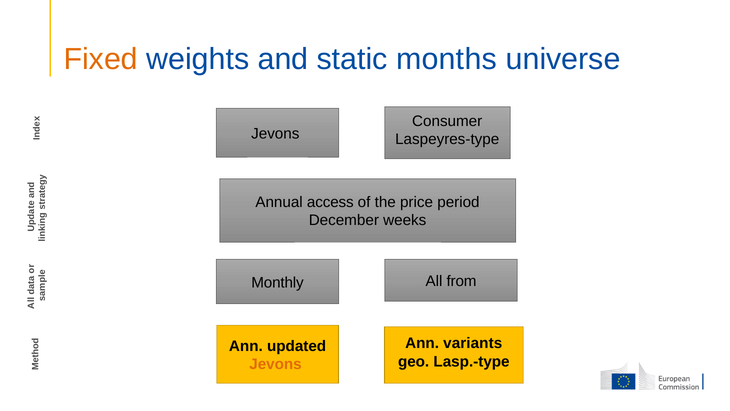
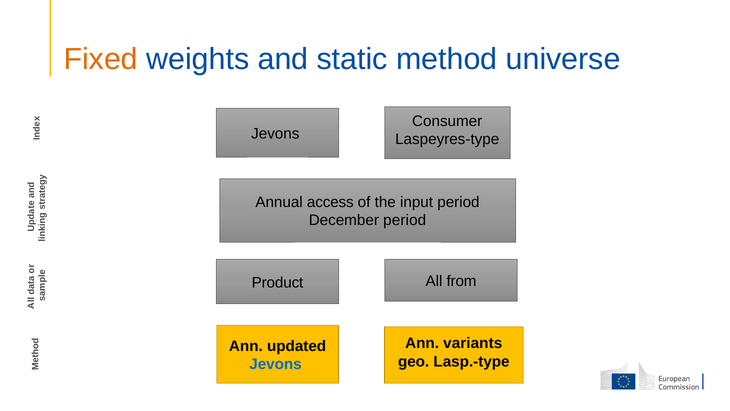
months: months -> method (447, 59)
price: price -> input (417, 202)
December weeks: weeks -> period (405, 220)
Monthly: Monthly -> Product (277, 282)
Jevons colour: orange -> blue (275, 364)
